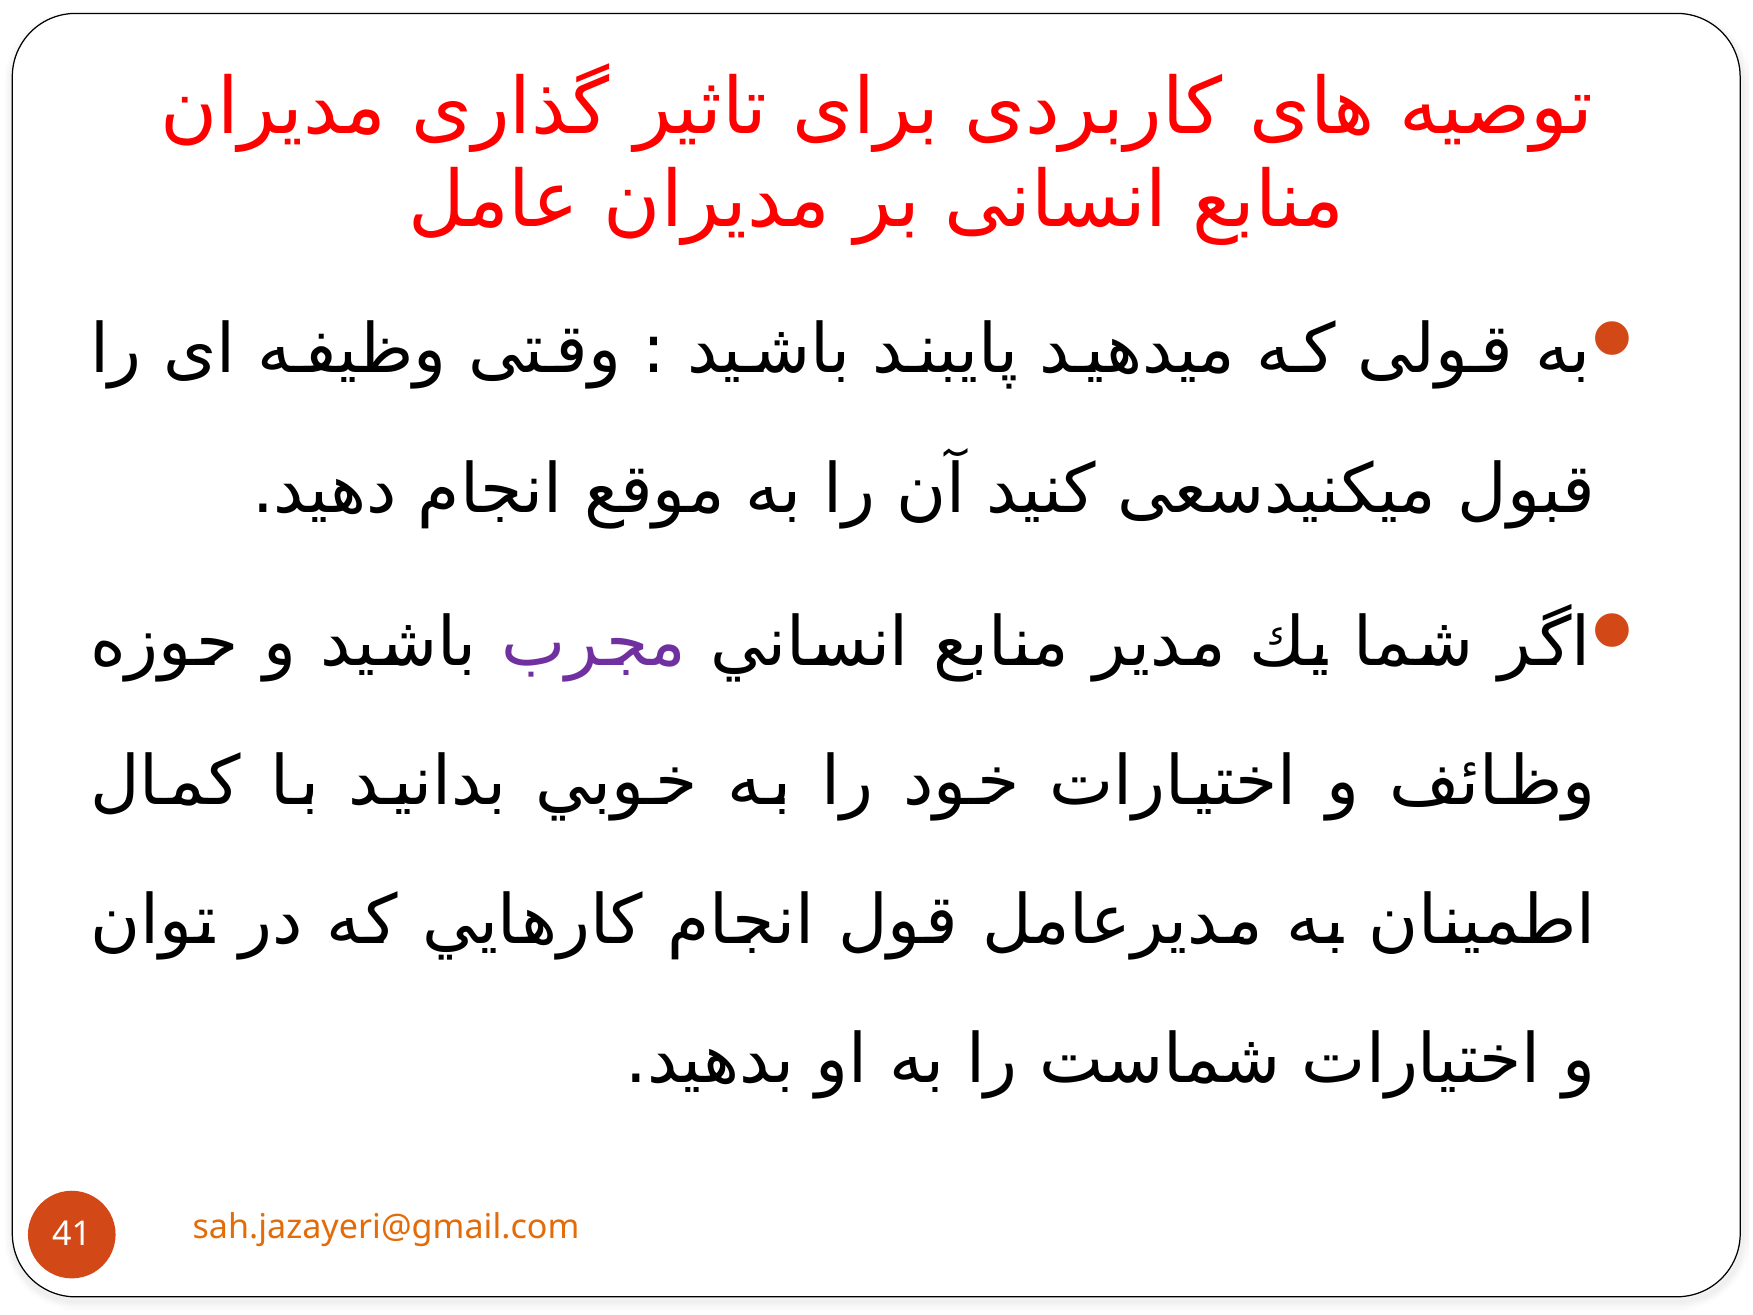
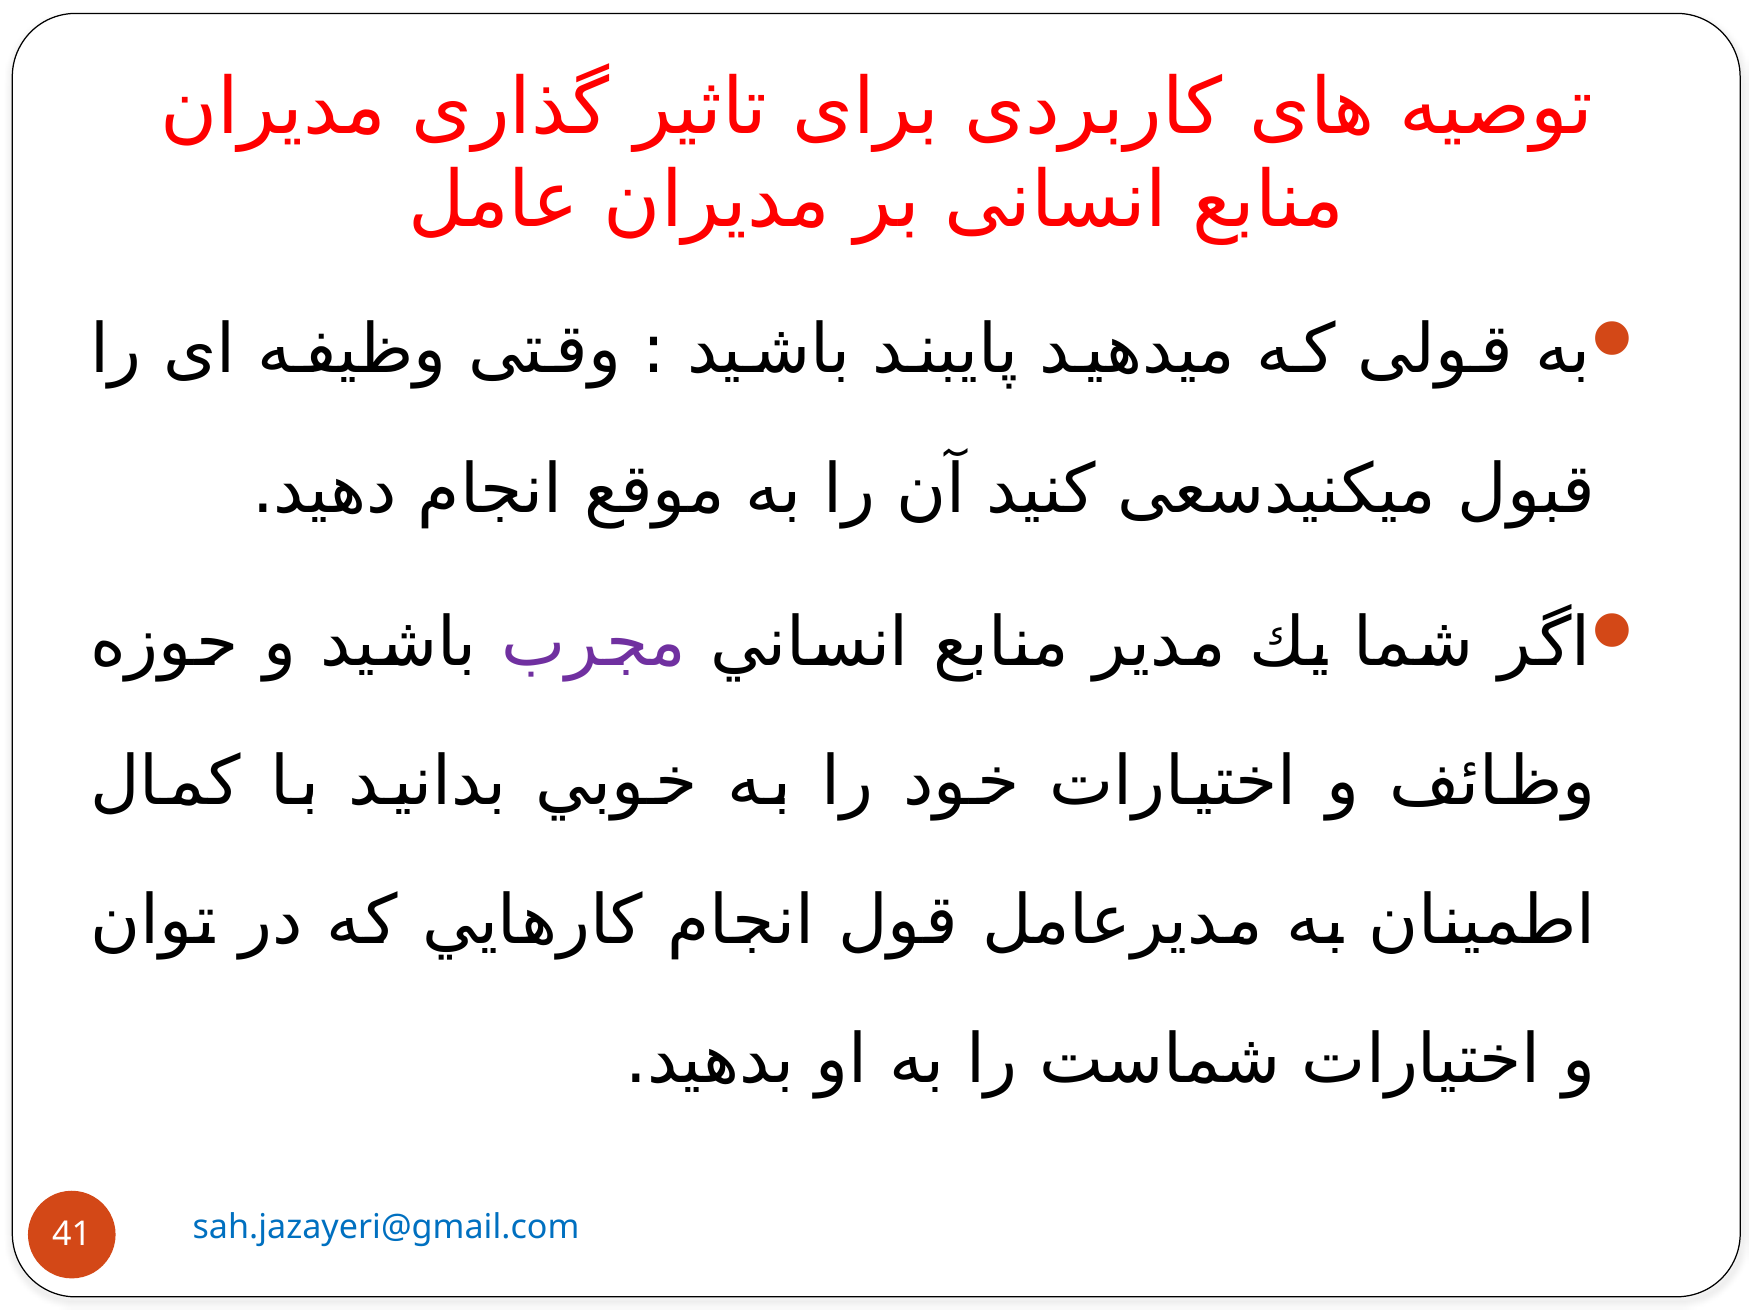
sah.jazayeri@gmail.com colour: orange -> blue (386, 1227)
